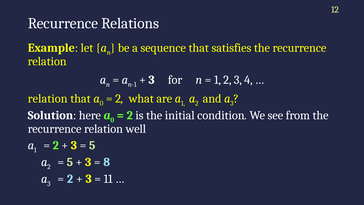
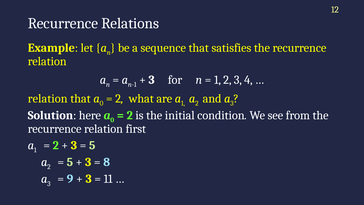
well: well -> first (136, 129)
2: 2 -> 9 (70, 179)
